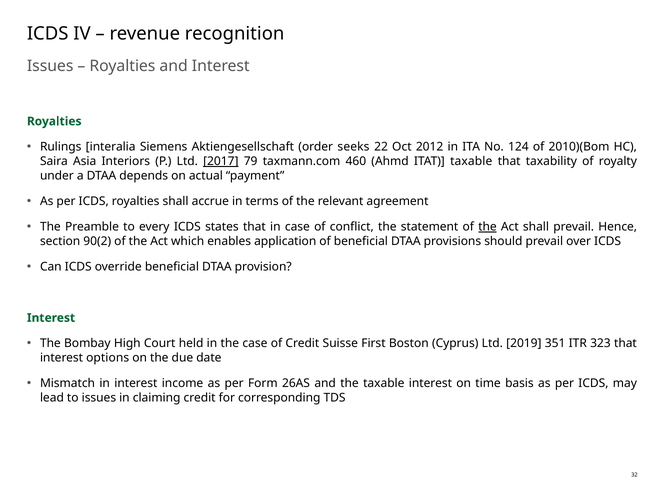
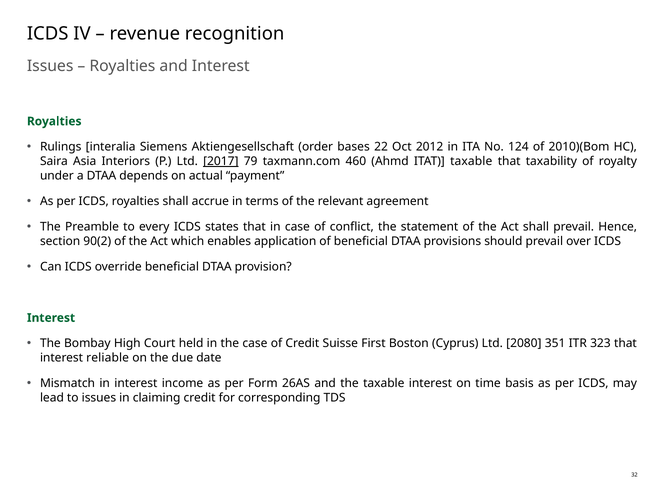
seeks: seeks -> bases (354, 147)
the underline: present -> none (487, 227)
2019: 2019 -> 2080 (524, 343)
options: options -> reliable (108, 358)
